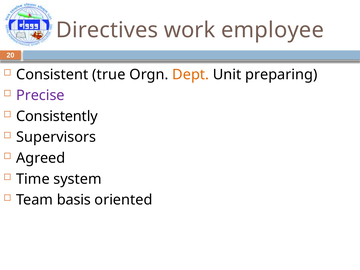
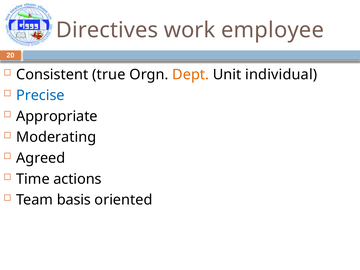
preparing: preparing -> individual (281, 74)
Precise colour: purple -> blue (40, 95)
Consistently: Consistently -> Appropriate (57, 116)
Supervisors: Supervisors -> Moderating (56, 137)
system: system -> actions (78, 179)
